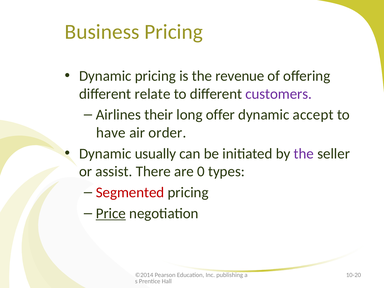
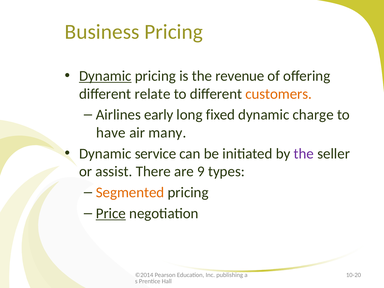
Dynamic underline: none -> present (105, 76)
customers colour: purple -> orange (279, 94)
their: their -> early (159, 115)
offer: offer -> fixed (220, 115)
accept: accept -> charge (313, 115)
order: order -> many (167, 133)
usually: usually -> service (155, 154)
0: 0 -> 9 (201, 172)
Segmented colour: red -> orange (130, 192)
